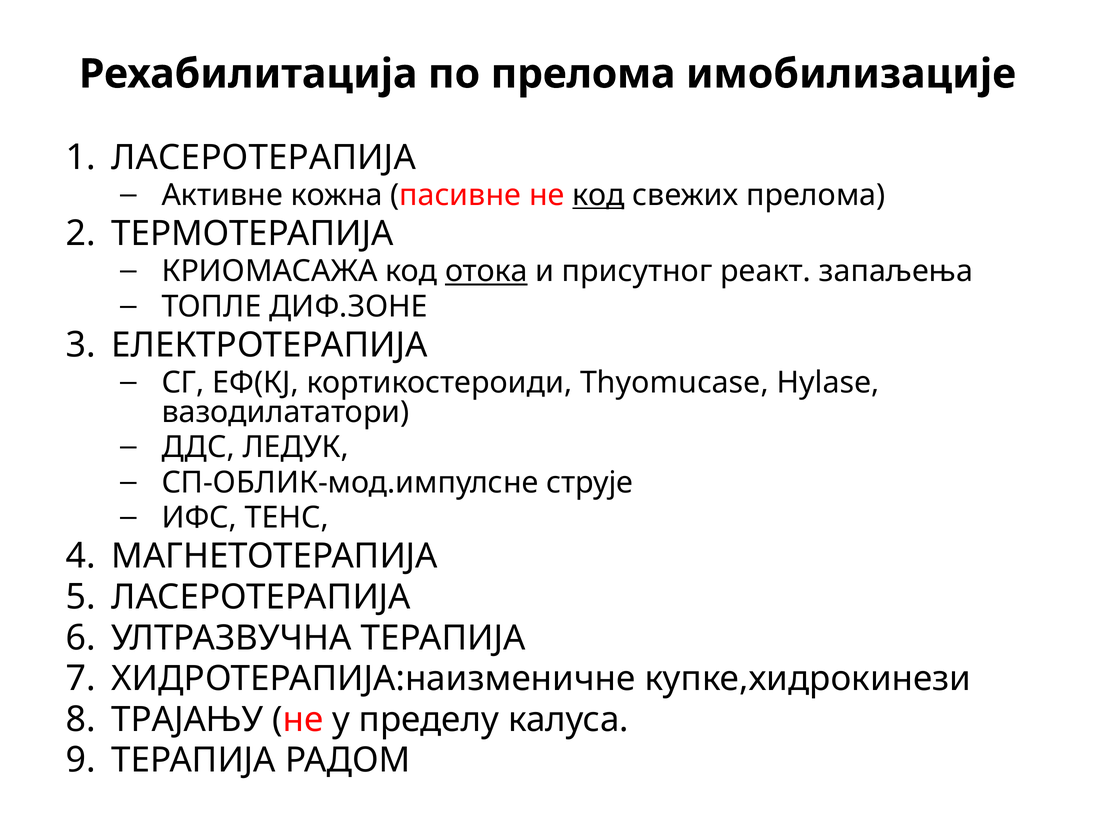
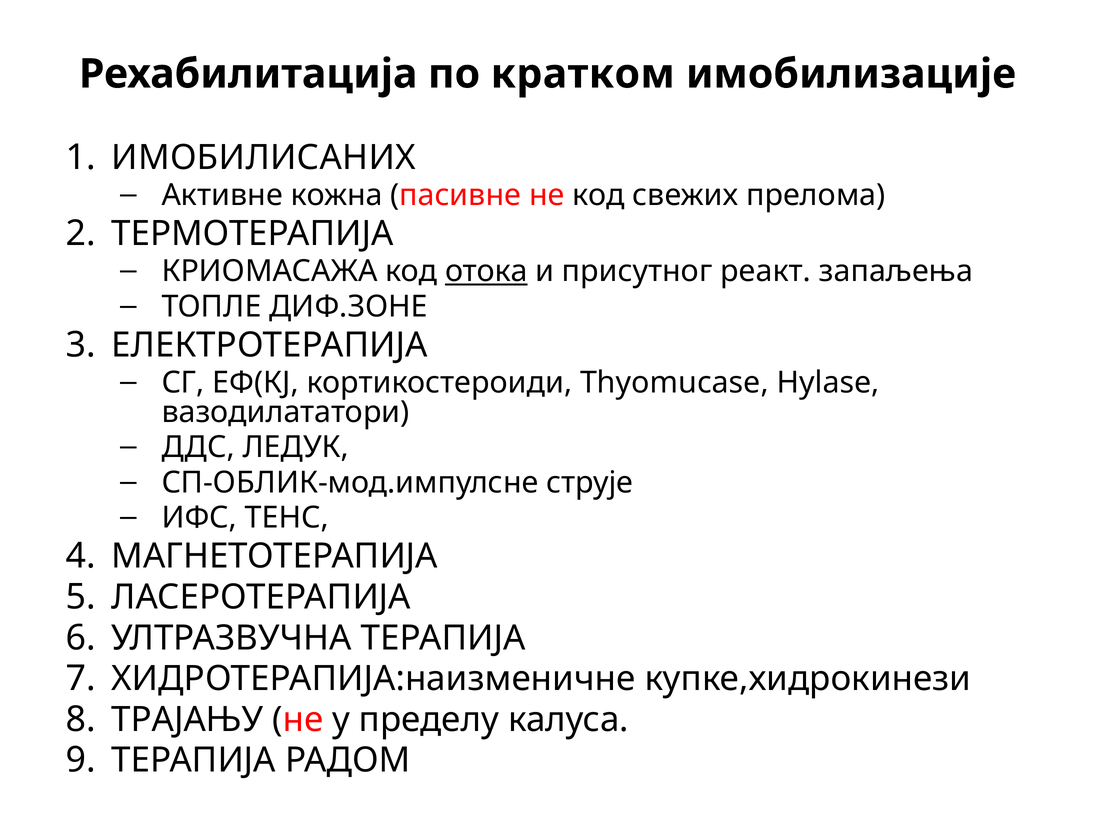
по прелома: прелома -> кратком (583, 74)
ЛАСЕРОТЕРАПИЈА: ЛАСЕРОТЕРАПИЈА -> ИМОБИЛИСАНИХ (264, 158)
код underline: present -> none (599, 195)
